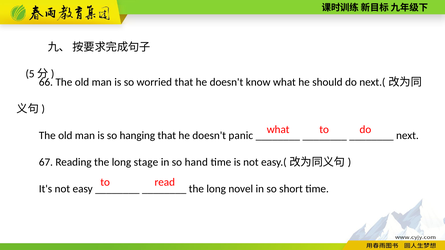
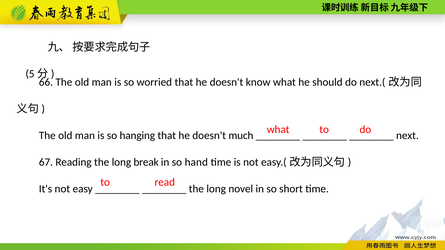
panic: panic -> much (241, 136)
stage: stage -> break (146, 162)
